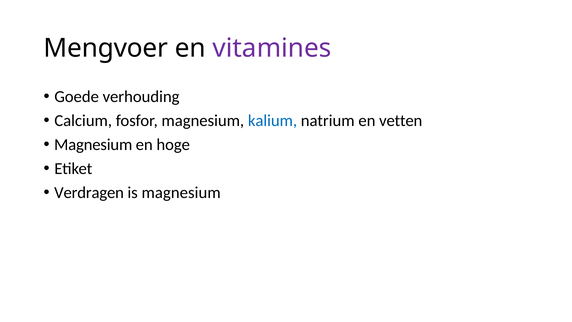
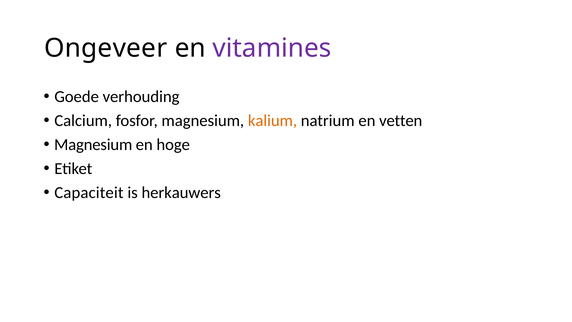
Mengvoer: Mengvoer -> Ongeveer (106, 48)
kalium colour: blue -> orange (272, 121)
Verdragen: Verdragen -> Capaciteit (89, 193)
is magnesium: magnesium -> herkauwers (181, 193)
